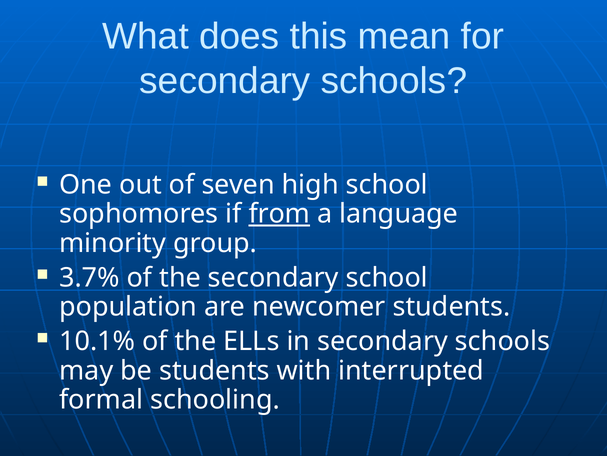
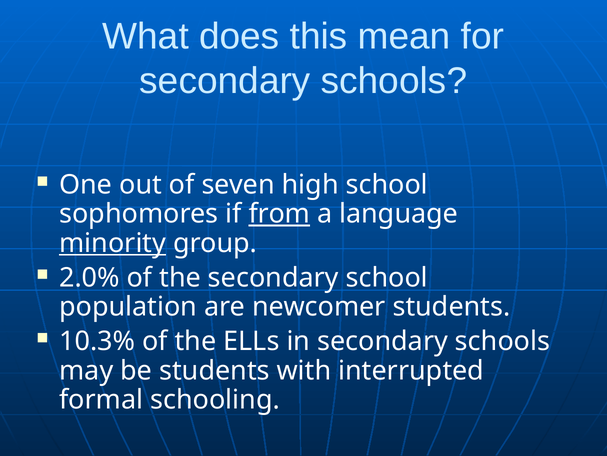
minority underline: none -> present (113, 243)
3.7%: 3.7% -> 2.0% (89, 277)
10.1%: 10.1% -> 10.3% (97, 341)
